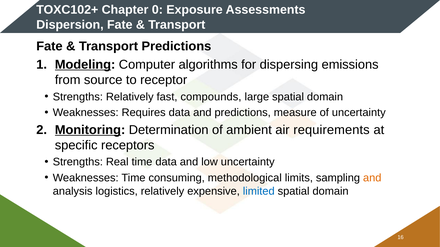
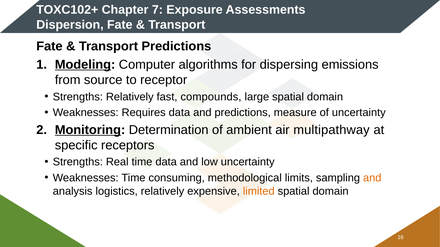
0: 0 -> 7 (157, 10)
requirements: requirements -> multipathway (332, 130)
limited colour: blue -> orange (259, 191)
